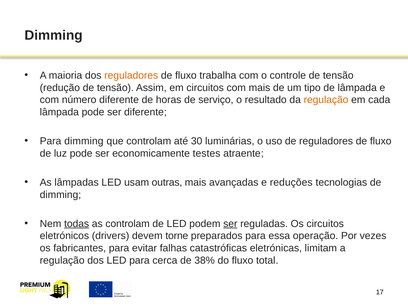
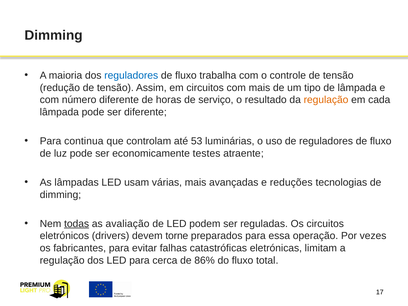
reguladores colour: orange -> blue (131, 75)
Para dimming: dimming -> continua (84, 141)
30: 30 -> 53 (197, 141)
outras: outras -> várias (167, 182)
as controlam: controlam -> avaliação (128, 224)
ser underline: present -> none (230, 224)
38%: 38% -> 86% (205, 260)
